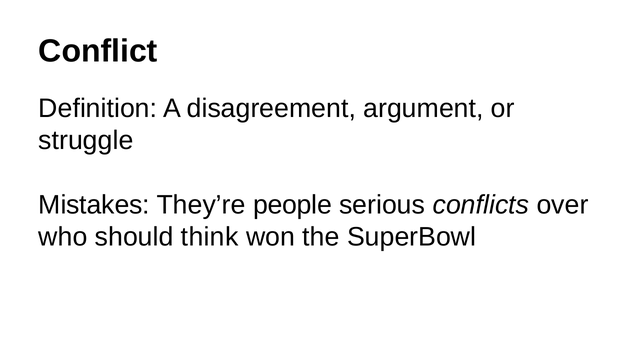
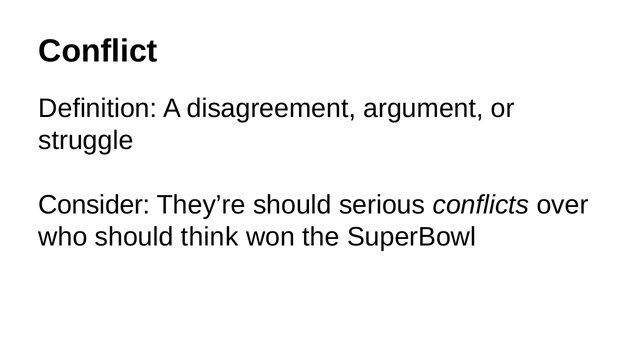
Mistakes: Mistakes -> Consider (94, 205)
They’re people: people -> should (292, 205)
